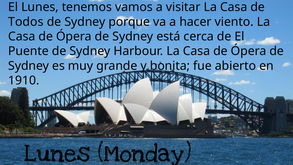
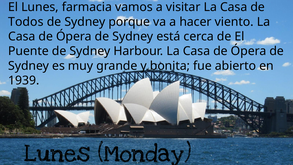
tenemos: tenemos -> farmacia (87, 7)
1910: 1910 -> 1939 (24, 80)
